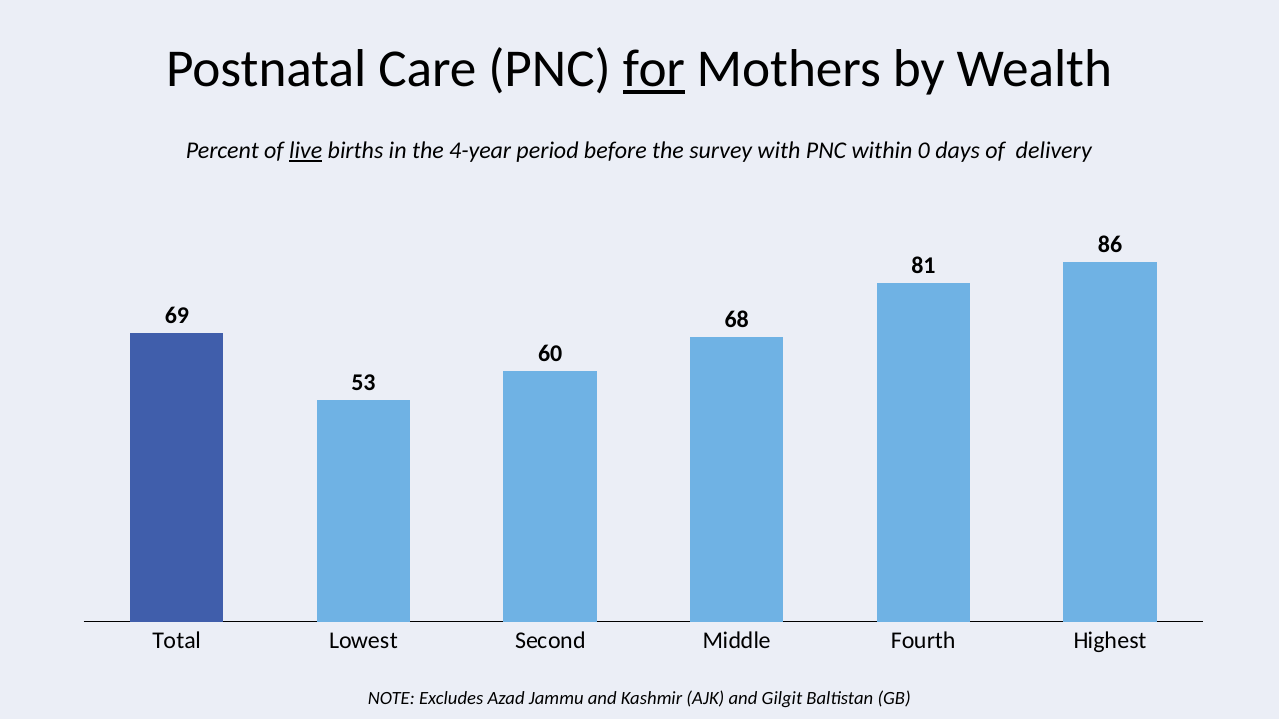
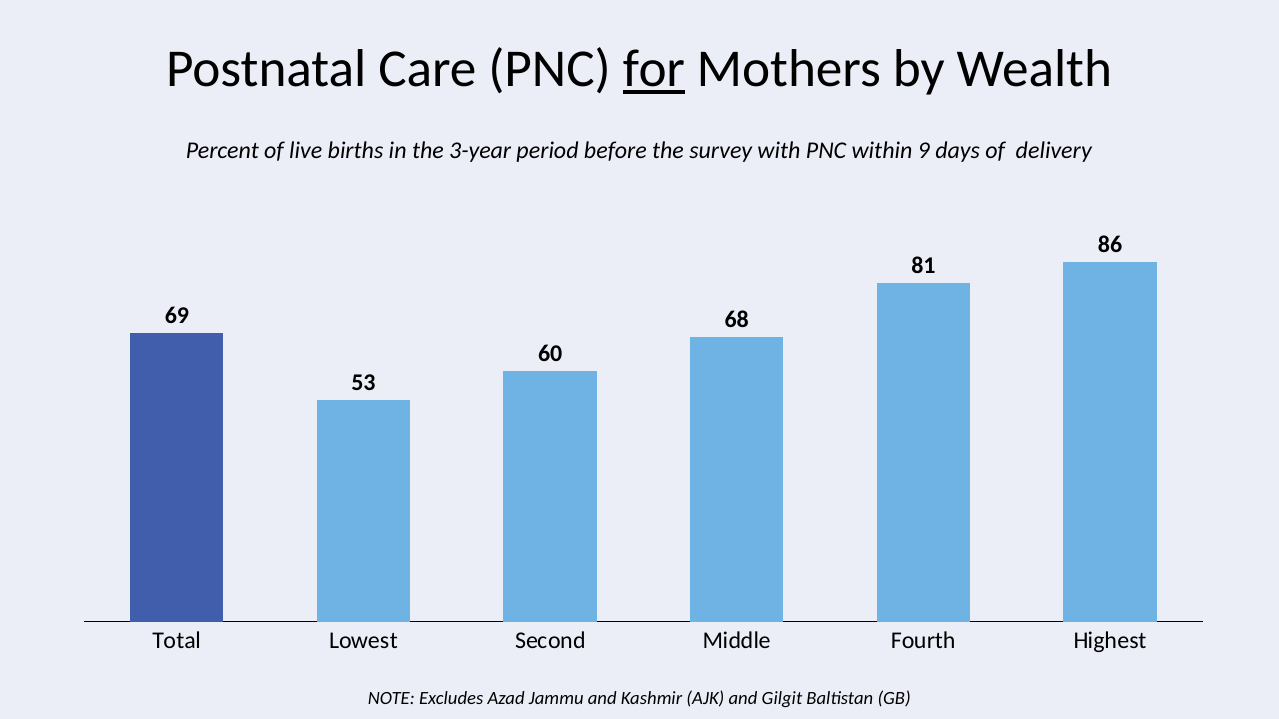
live underline: present -> none (306, 151)
4-year: 4-year -> 3-year (480, 151)
0: 0 -> 9 (924, 151)
